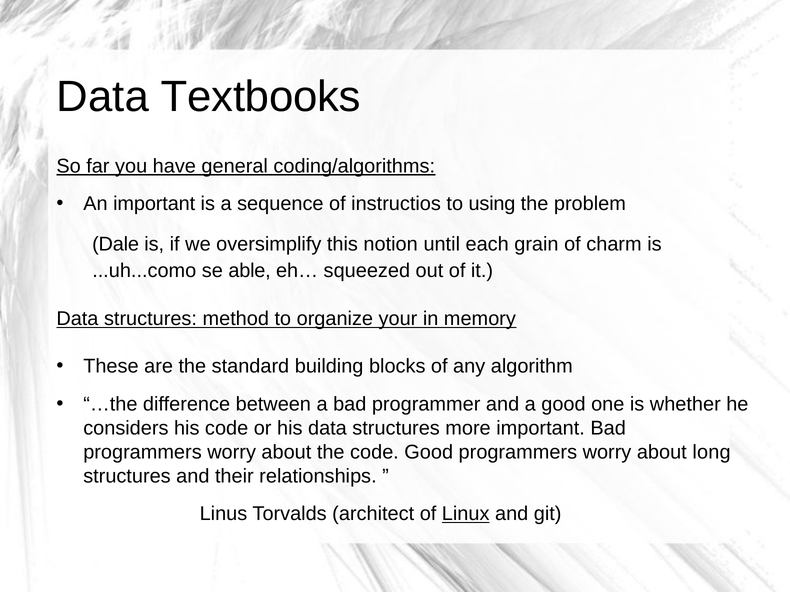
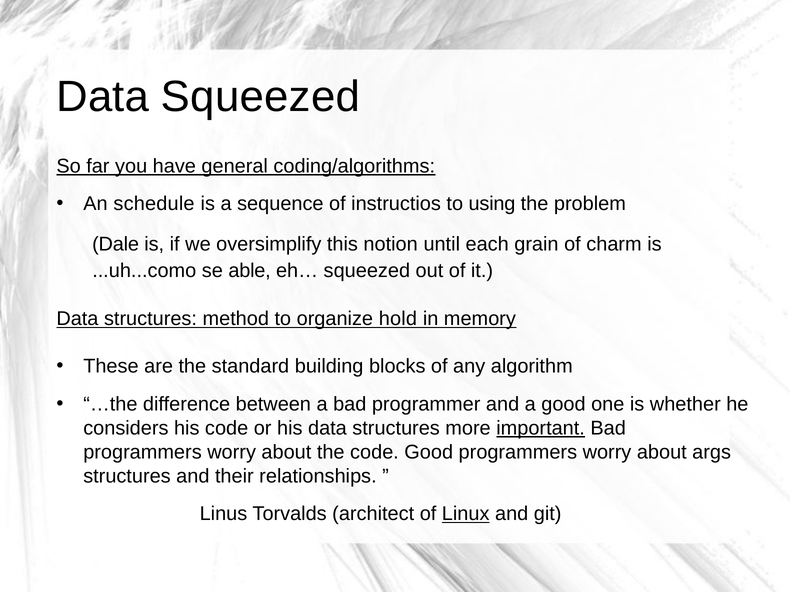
Data Textbooks: Textbooks -> Squeezed (261, 97)
An important: important -> schedule (154, 204)
your: your -> hold (398, 319)
important underline: none -> present (541, 429)
long: long -> args (712, 452)
